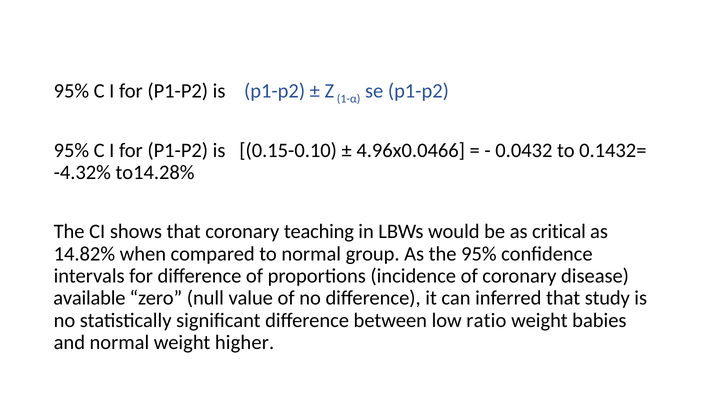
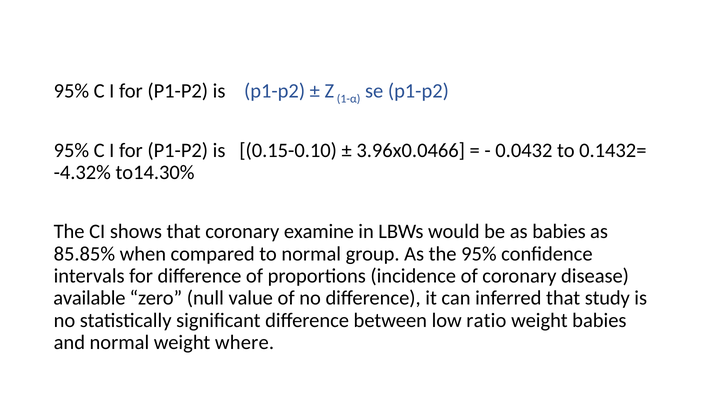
4.96x0.0466: 4.96x0.0466 -> 3.96x0.0466 (411, 150)
to14.28%: to14.28% -> to14.30% (155, 173)
teaching: teaching -> examine (319, 232)
as critical: critical -> babies (559, 232)
14.82%: 14.82% -> 85.85% (84, 254)
higher: higher -> where (245, 343)
